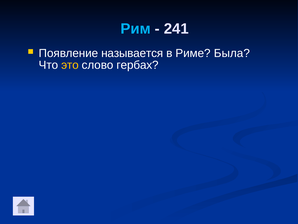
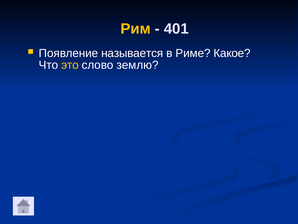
Рим colour: light blue -> yellow (136, 29)
241: 241 -> 401 (176, 29)
Была: Была -> Какое (232, 53)
гербах: гербах -> землю (137, 65)
